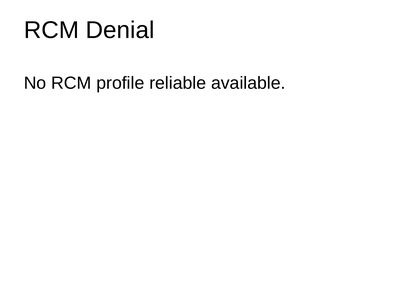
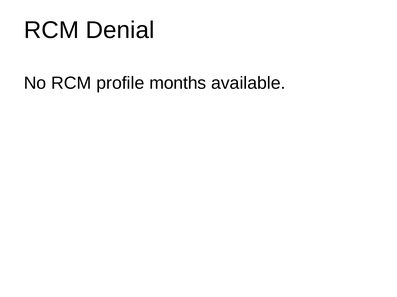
reliable: reliable -> months (178, 83)
